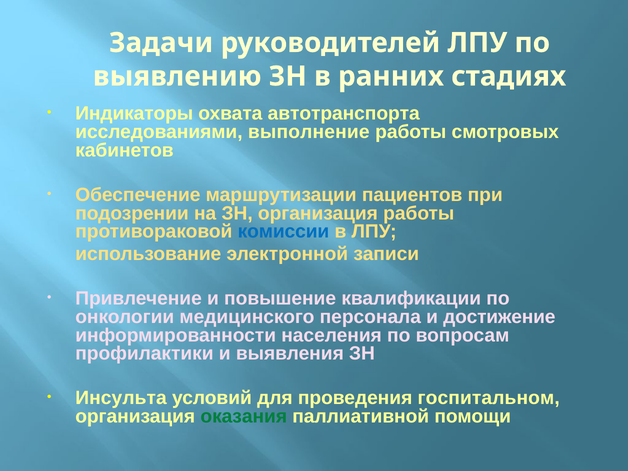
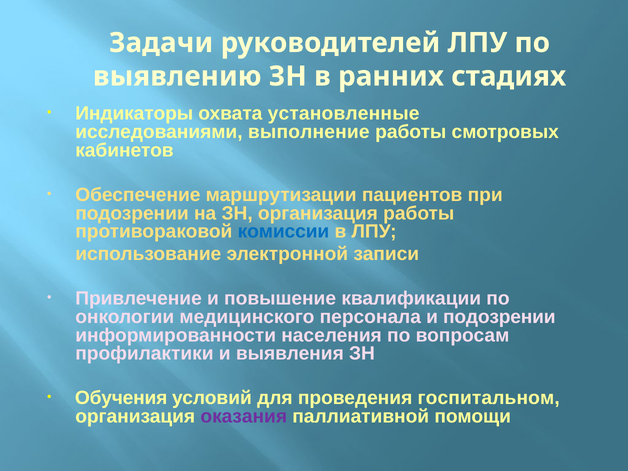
автотранспорта: автотранспорта -> установленные (344, 113)
и достижение: достижение -> подозрении (499, 317)
Инсульта: Инсульта -> Обучения (121, 398)
оказания colour: green -> purple (244, 417)
